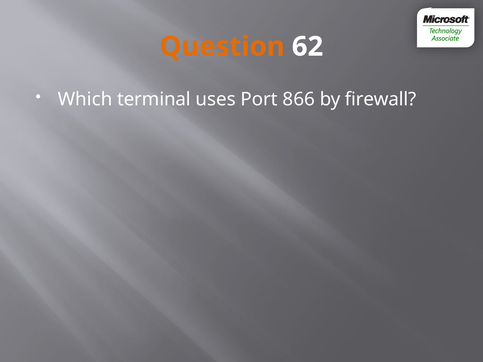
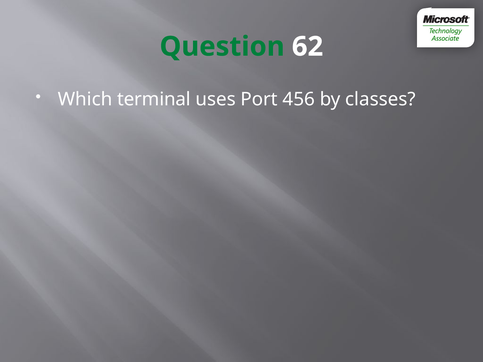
Question colour: orange -> green (222, 47)
866: 866 -> 456 (299, 99)
firewall: firewall -> classes (380, 99)
